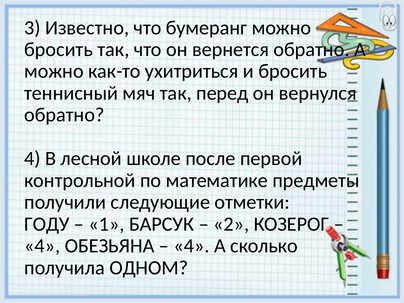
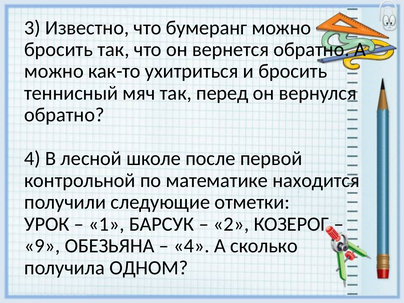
предметы: предметы -> находится (316, 180)
ГОДУ: ГОДУ -> УРОК (47, 224)
4: 4 -> 9 (42, 246)
